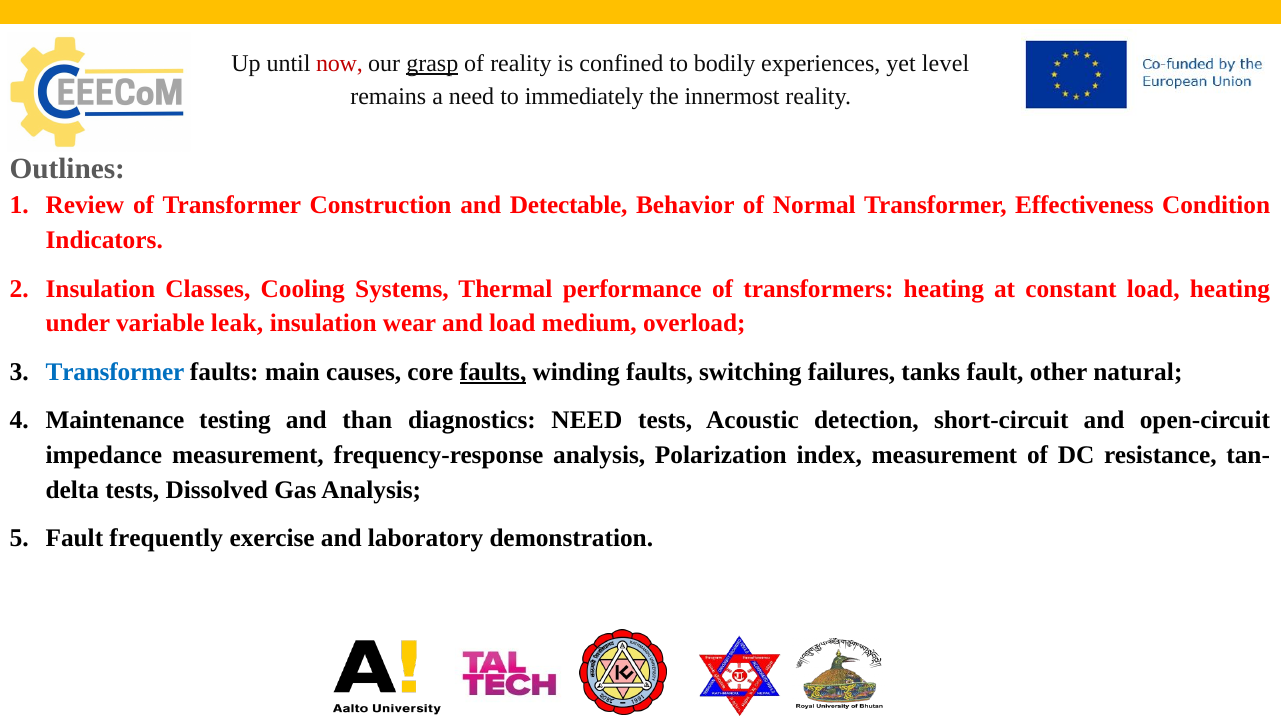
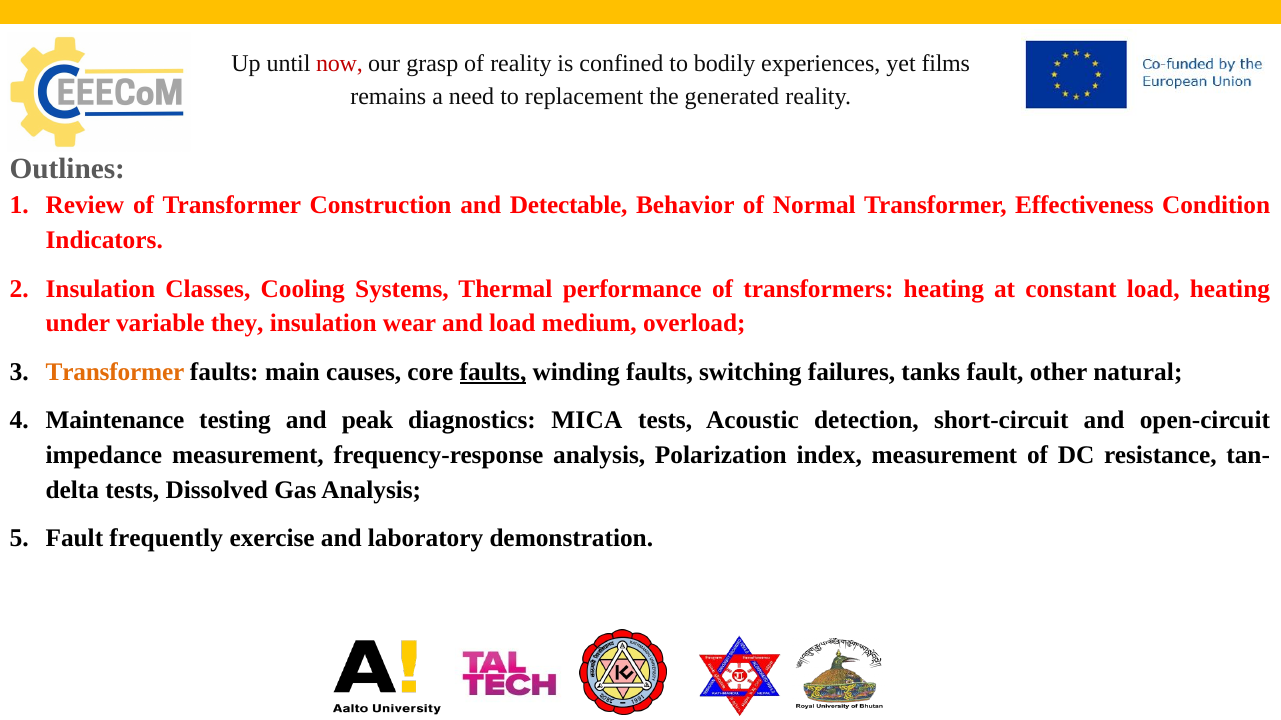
grasp underline: present -> none (432, 64)
level: level -> films (946, 64)
immediately: immediately -> replacement (584, 97)
innermost: innermost -> generated (732, 97)
leak: leak -> they (237, 324)
Transformer colour: blue -> orange (115, 372)
than: than -> peak (368, 420)
diagnostics NEED: NEED -> MICA (587, 420)
